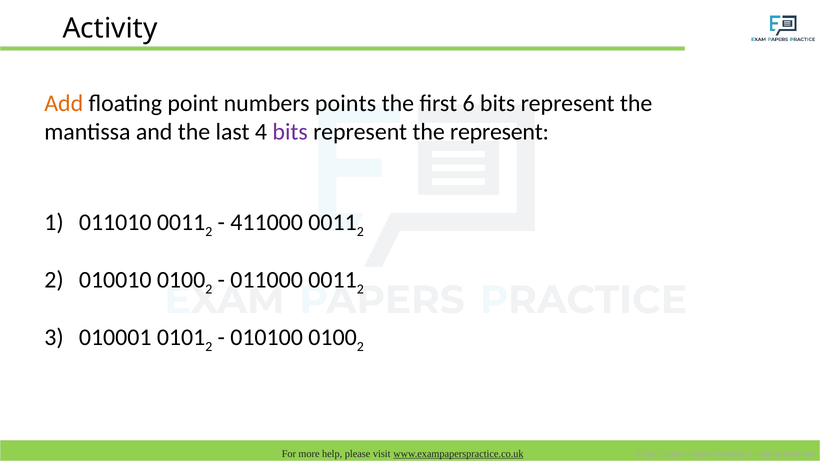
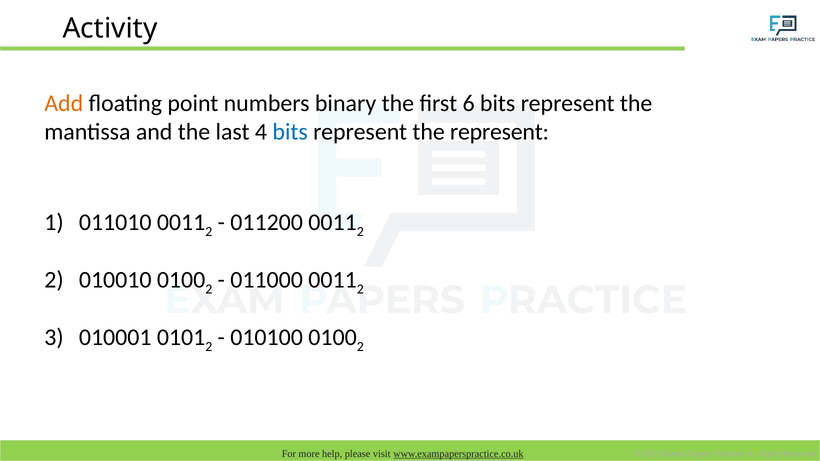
points: points -> binary (346, 103)
bits colour: purple -> blue (290, 132)
411000: 411000 -> 011200 (267, 223)
